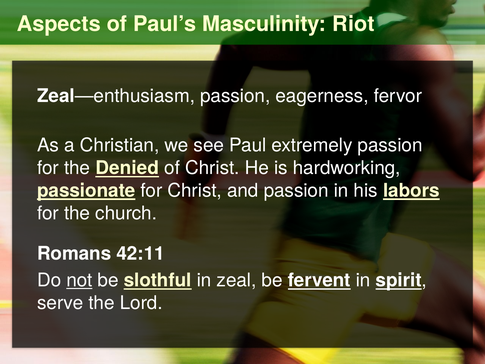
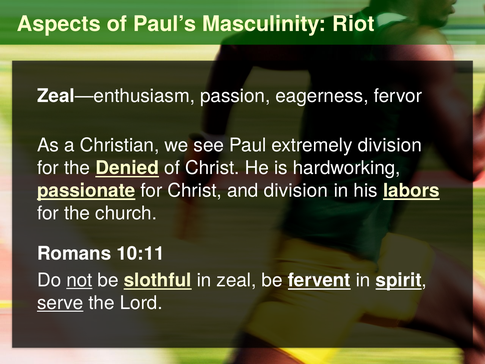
extremely passion: passion -> division (390, 145)
and passion: passion -> division (296, 190)
42:11: 42:11 -> 10:11 (141, 253)
serve underline: none -> present (60, 303)
